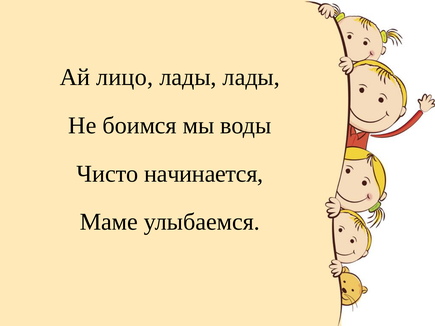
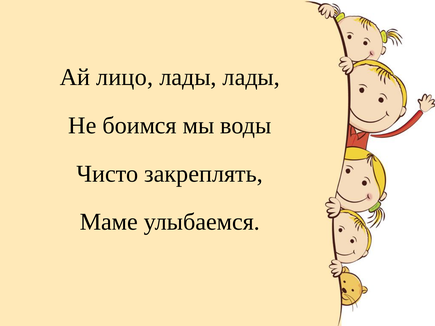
начинается: начинается -> закреплять (204, 174)
